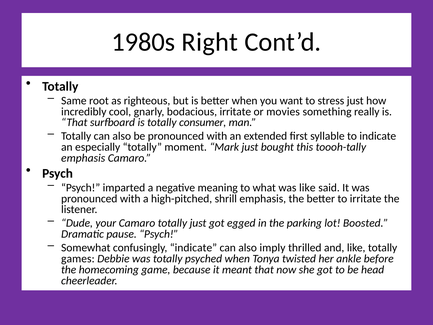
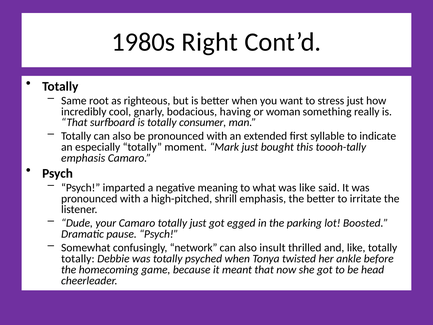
bodacious irritate: irritate -> having (235, 111)
movies: movies -> woman (283, 111)
confusingly indicate: indicate -> network (194, 248)
imply: imply -> insult (272, 248)
games: games -> totally (78, 259)
